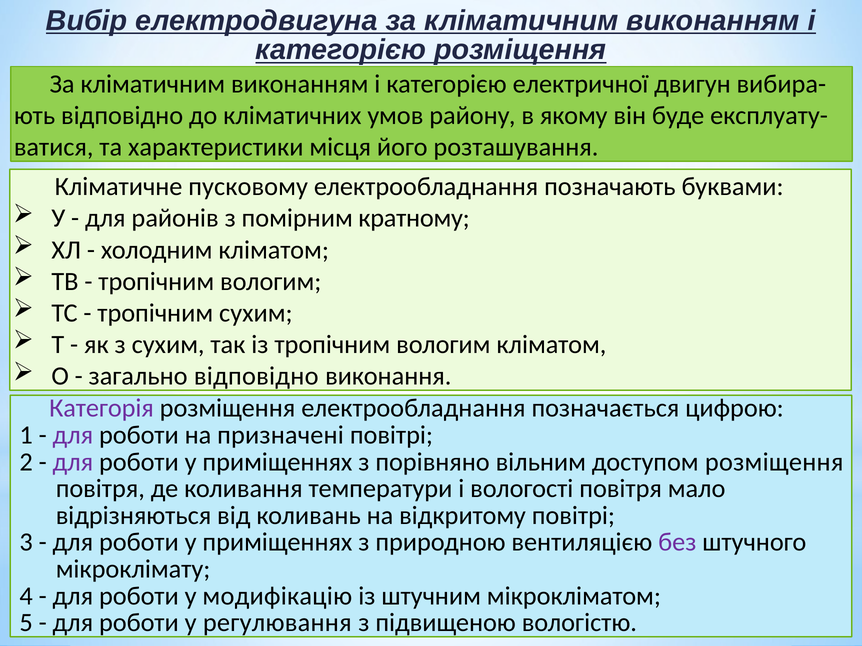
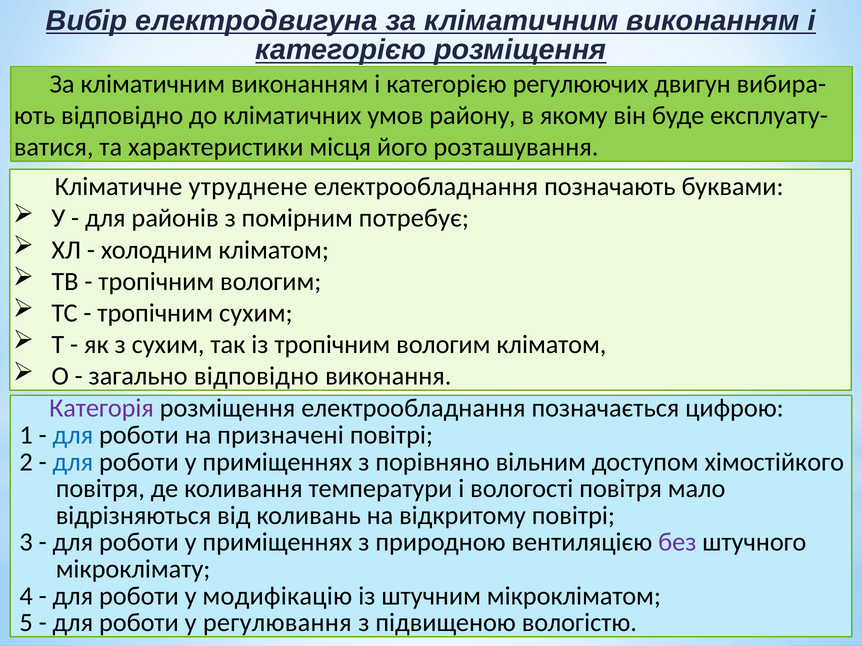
електричної: електричної -> регулюючих (581, 84)
пусковому: пусковому -> утруднене (248, 187)
кратному: кратному -> потребує (414, 218)
для colour: purple -> blue (73, 435)
для colour: purple -> blue (73, 462)
доступом розміщення: розміщення -> хімостійкого (774, 462)
